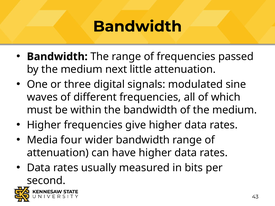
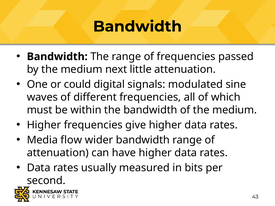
three: three -> could (78, 84)
four: four -> flow (71, 140)
